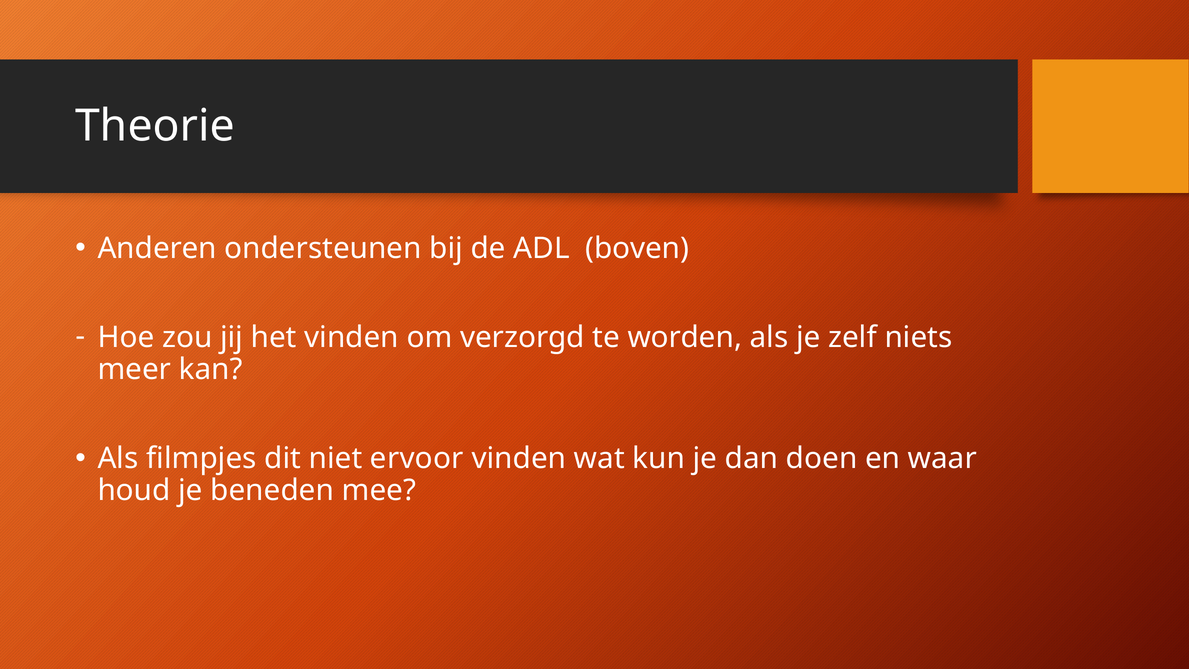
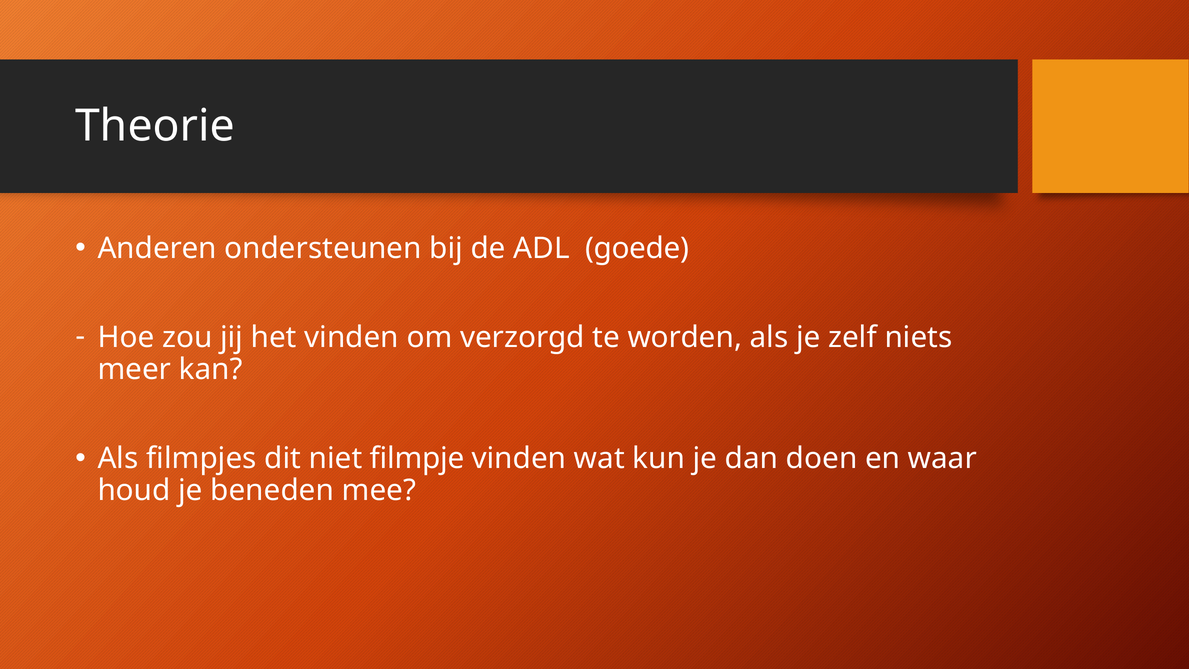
boven: boven -> goede (637, 248)
ervoor: ervoor -> filmpje (417, 458)
